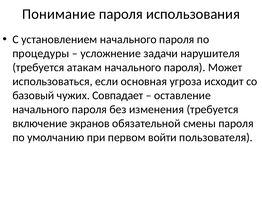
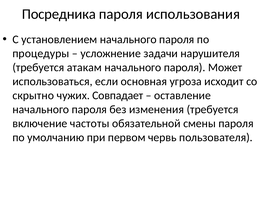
Понимание: Понимание -> Посредника (59, 14)
базовый: базовый -> скрытно (33, 95)
экранов: экранов -> частоты (90, 123)
войти: войти -> червь (162, 137)
